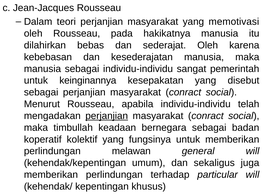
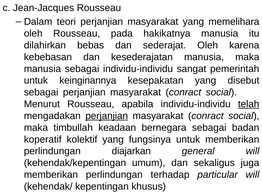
memotivasi: memotivasi -> memelihara (234, 22)
telah underline: none -> present (249, 104)
melawan: melawan -> diajarkan (131, 152)
